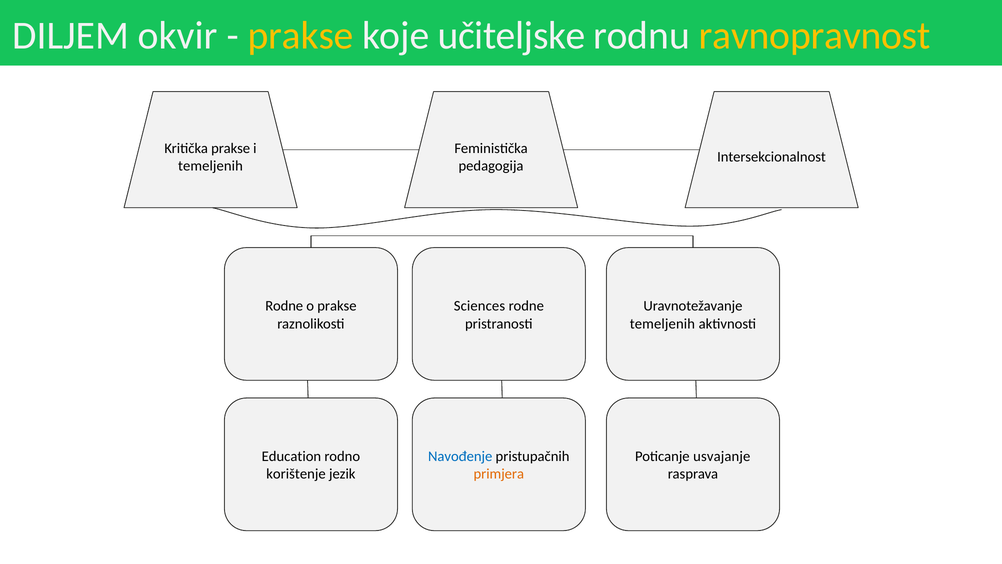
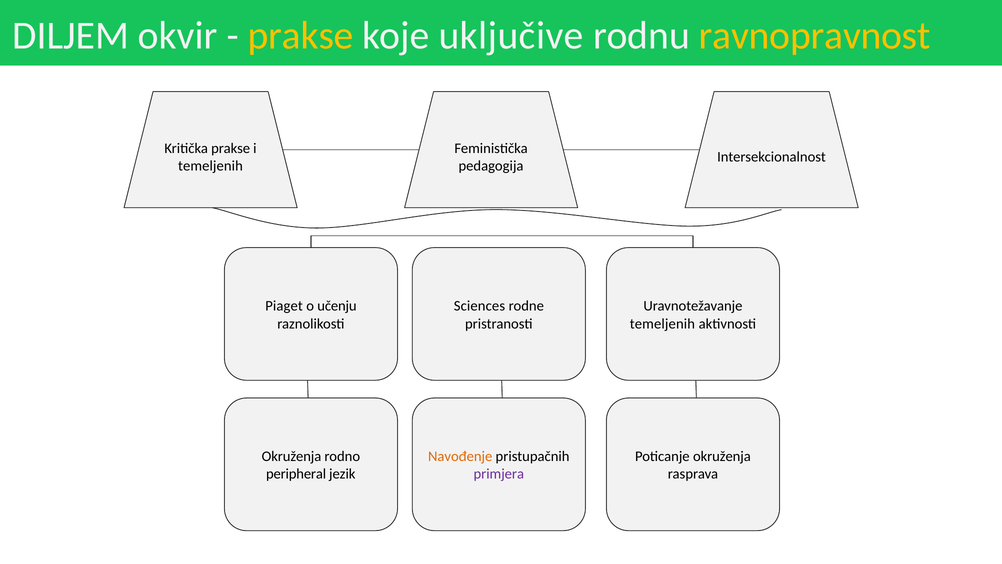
učiteljske: učiteljske -> uključive (511, 36)
Rodne: Rodne -> Piaget (284, 306)
o prakse: prakse -> učenju (337, 306)
Education: Education -> Okruženja (291, 456)
Navođenje colour: blue -> orange (460, 456)
Poticanje usvajanje: usvajanje -> okruženja (722, 456)
korištenje: korištenje -> peripheral (296, 474)
primjera colour: orange -> purple (499, 474)
